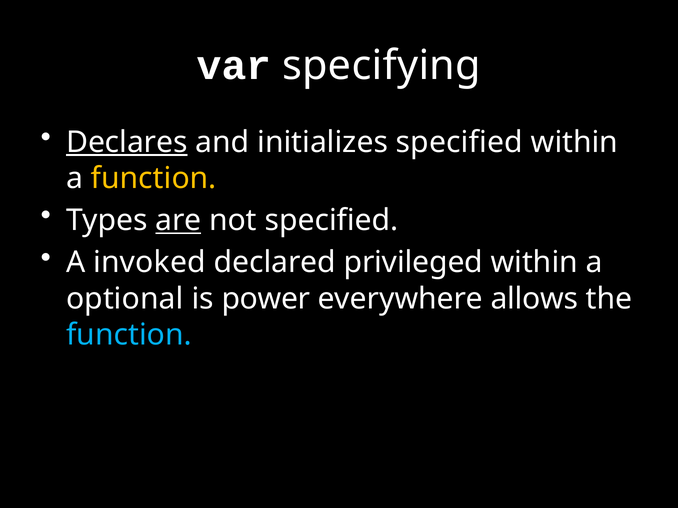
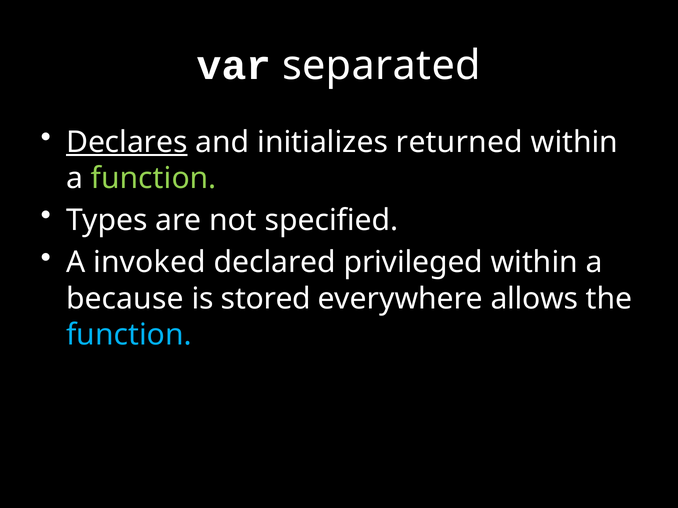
specifying: specifying -> separated (381, 66)
initializes specified: specified -> returned (459, 142)
function colour: yellow -> light green (154, 178)
are underline: present -> none (178, 221)
optional: optional -> because (125, 299)
power: power -> stored (266, 299)
